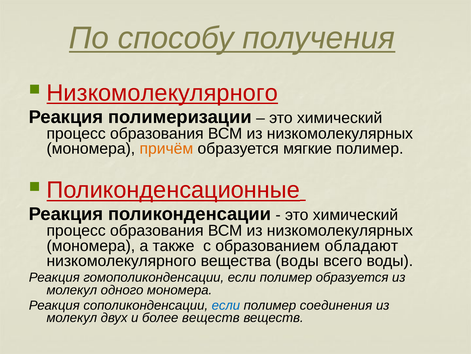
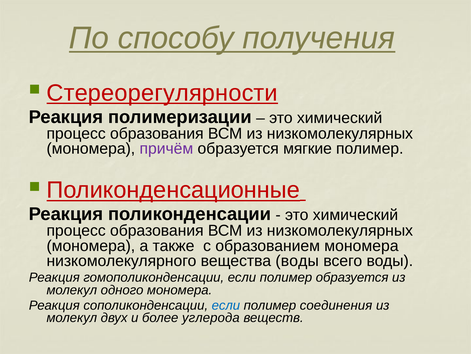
Низкомолекулярного: Низкомолекулярного -> Стереорегулярности (162, 93)
причём colour: orange -> purple (166, 148)
образованием обладают: обладают -> мономера (361, 245)
более веществ: веществ -> углерода (211, 317)
